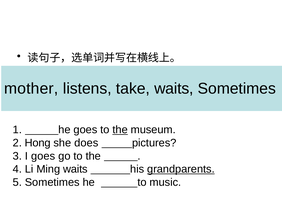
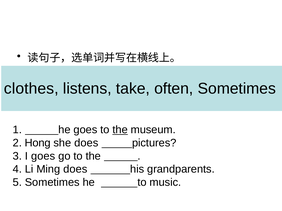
mother: mother -> clothes (31, 89)
take waits: waits -> often (174, 89)
Ming waits: waits -> does (75, 170)
grandparents underline: present -> none (181, 170)
